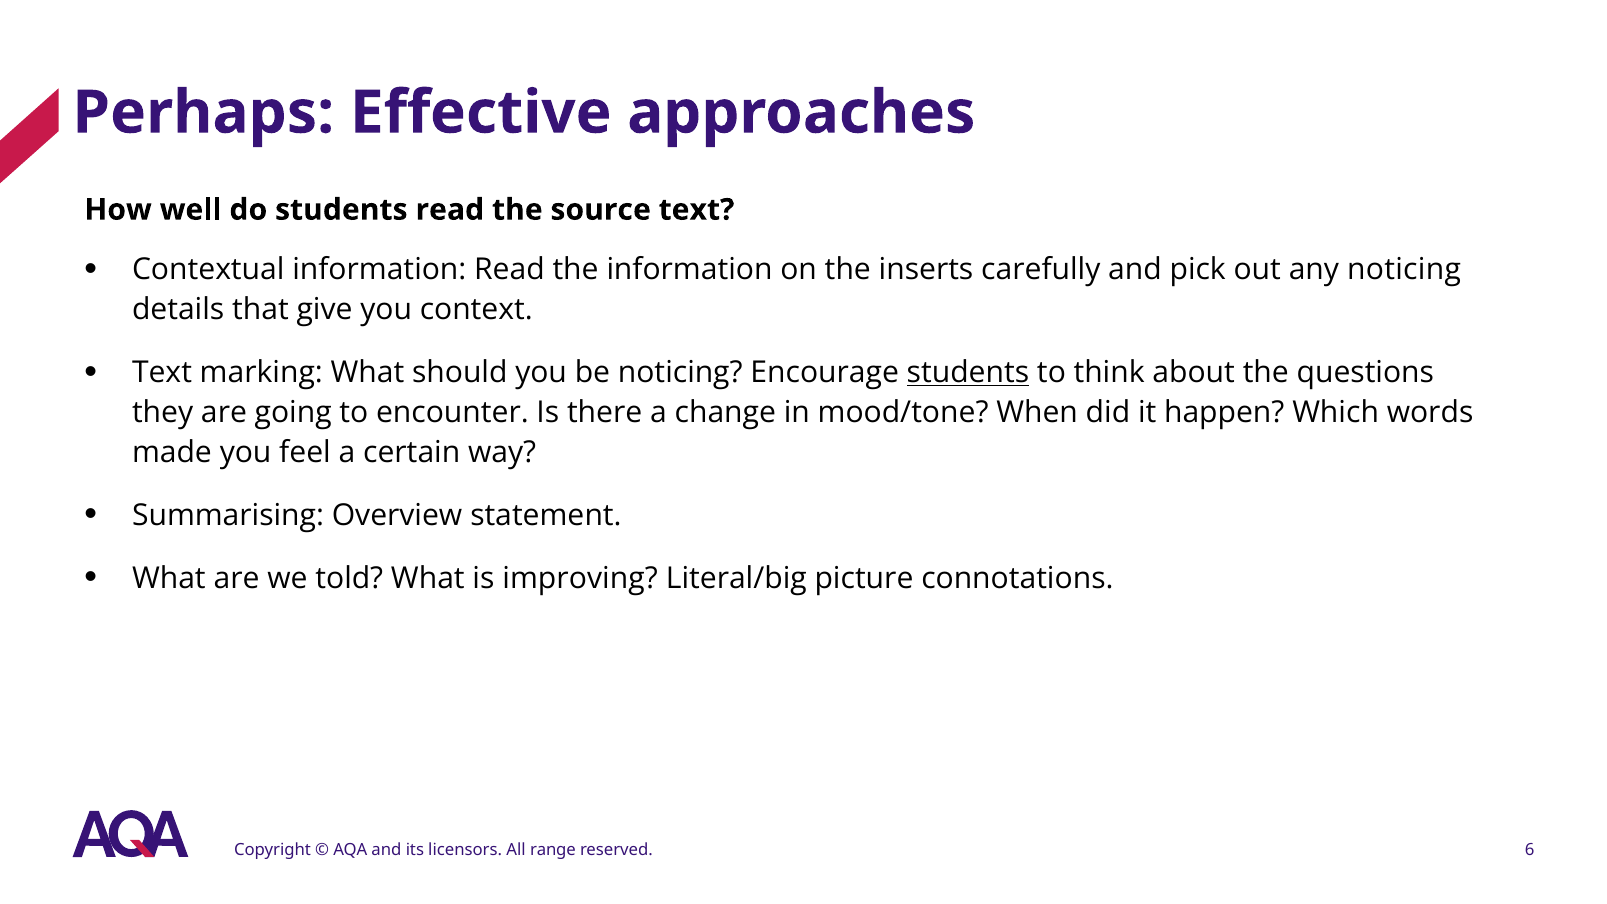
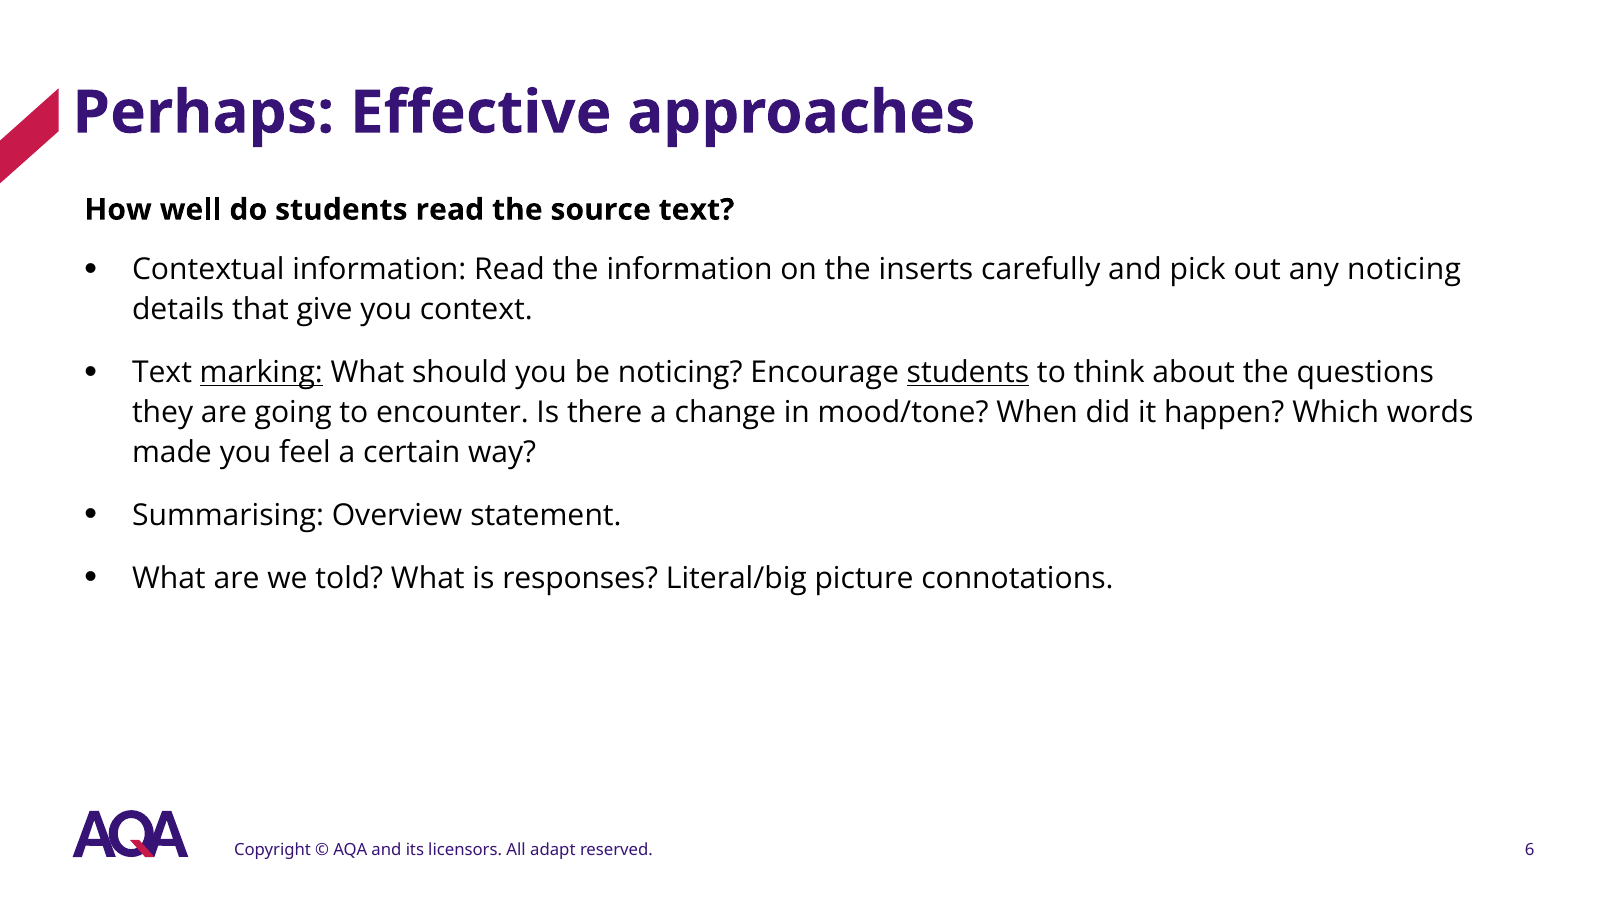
marking underline: none -> present (261, 373)
improving: improving -> responses (580, 579)
range: range -> adapt (553, 850)
